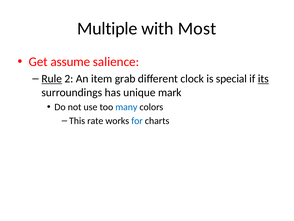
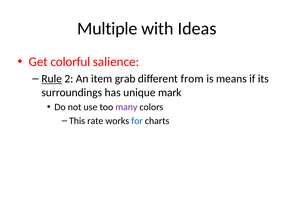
Most: Most -> Ideas (197, 28)
assume: assume -> colorful (70, 62)
clock: clock -> from (192, 79)
special: special -> means (231, 79)
its underline: present -> none (263, 79)
many colour: blue -> purple (126, 107)
